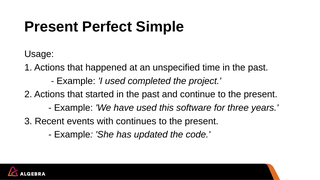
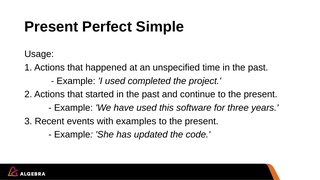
continues: continues -> examples (136, 121)
